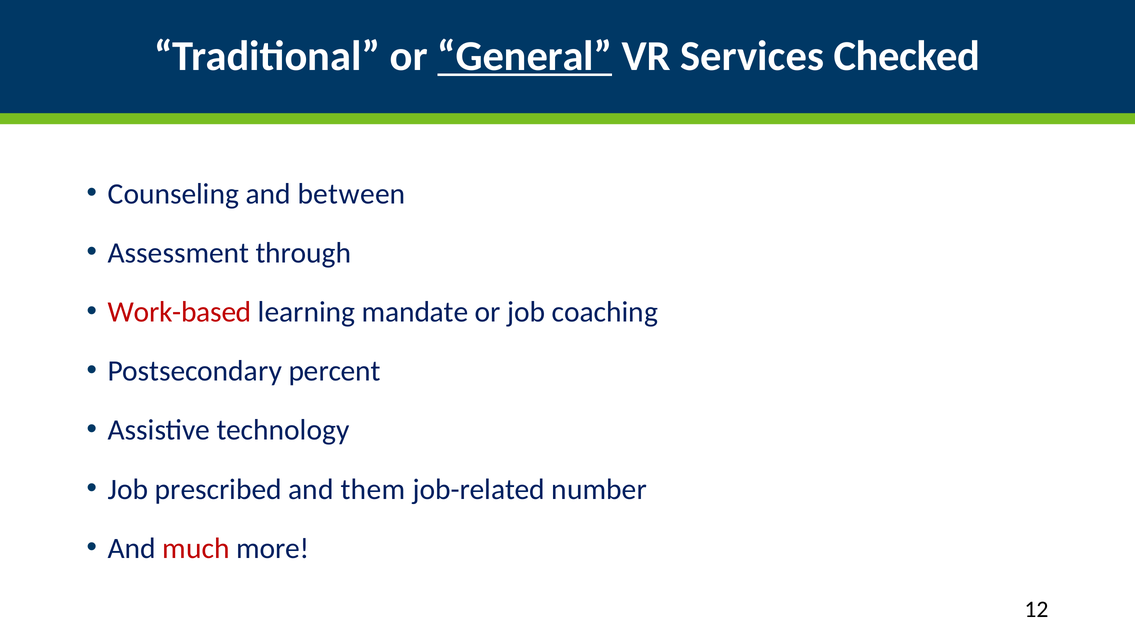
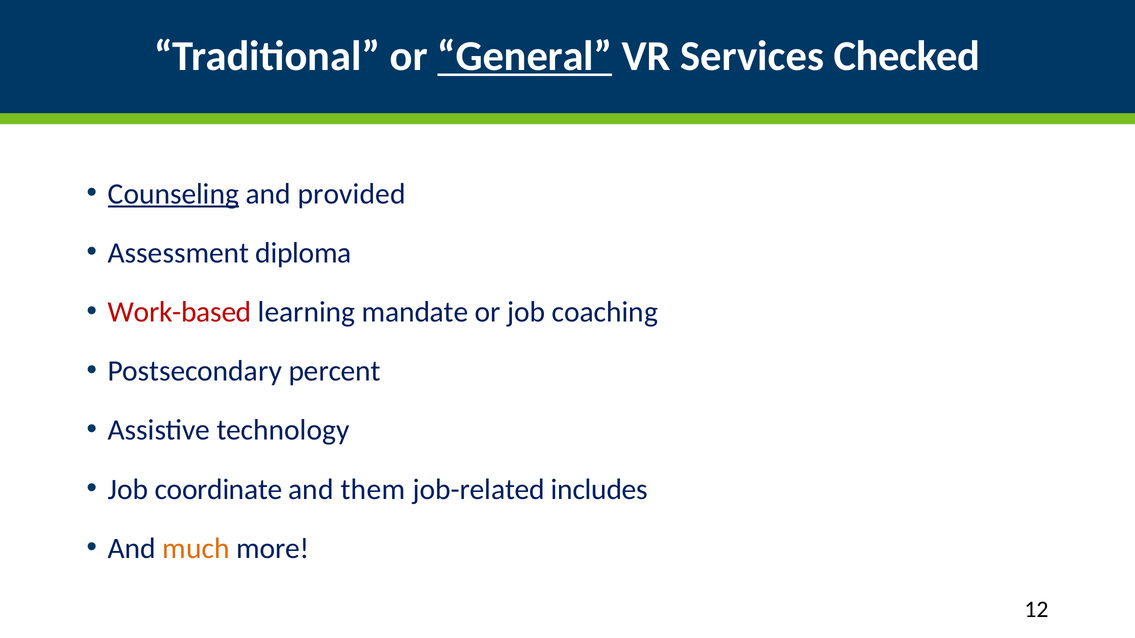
Counseling underline: none -> present (173, 194)
between: between -> provided (352, 194)
through: through -> diploma (304, 253)
prescribed: prescribed -> coordinate (218, 490)
number: number -> includes (599, 490)
much colour: red -> orange (196, 549)
